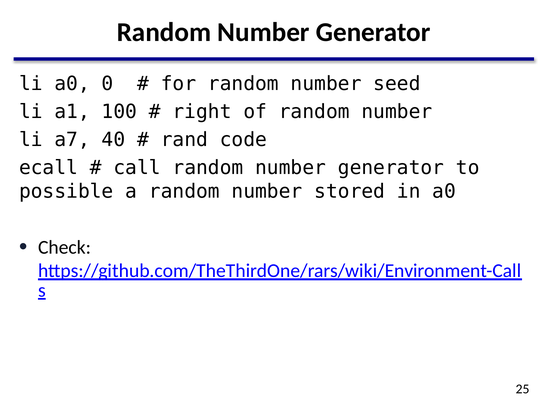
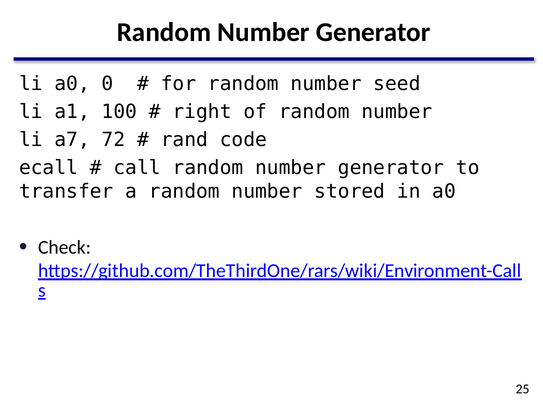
40: 40 -> 72 (113, 140)
possible: possible -> transfer (66, 191)
